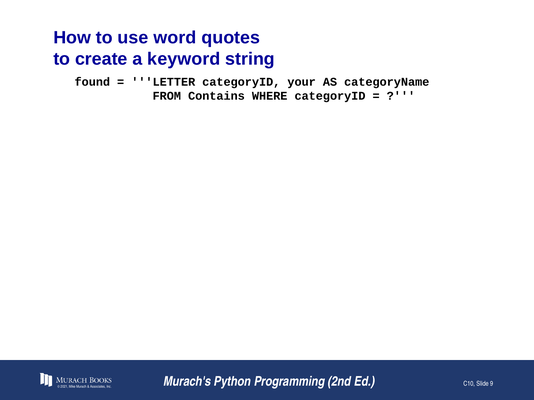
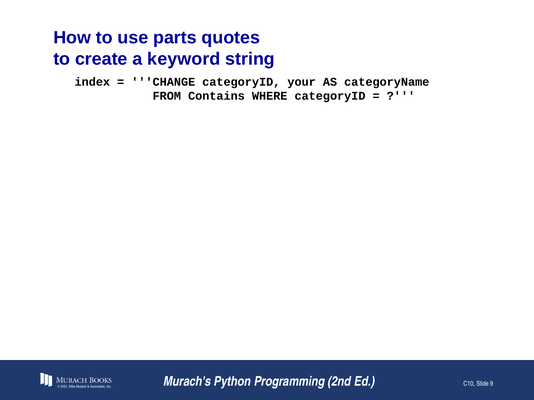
word: word -> parts (175, 38)
found: found -> index (92, 82)
LETTER: LETTER -> CHANGE (163, 82)
